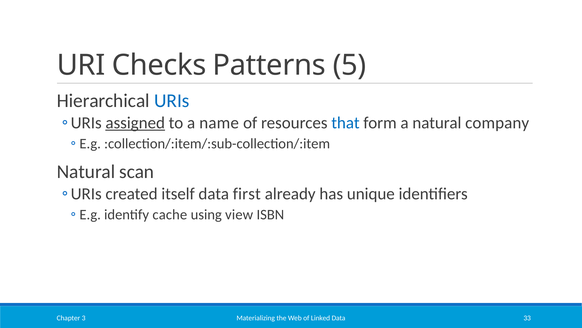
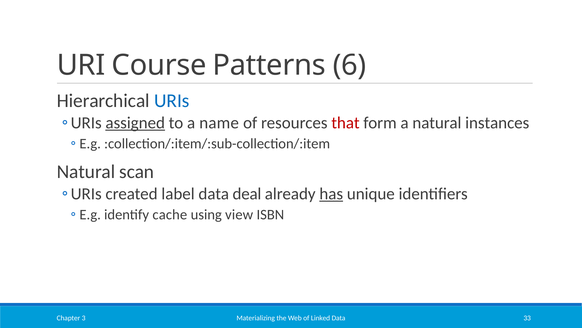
Checks: Checks -> Course (159, 65)
5: 5 -> 6 (350, 65)
that colour: blue -> red (345, 123)
company: company -> instances (497, 123)
itself: itself -> label (178, 193)
first: first -> deal (247, 193)
has underline: none -> present (331, 193)
